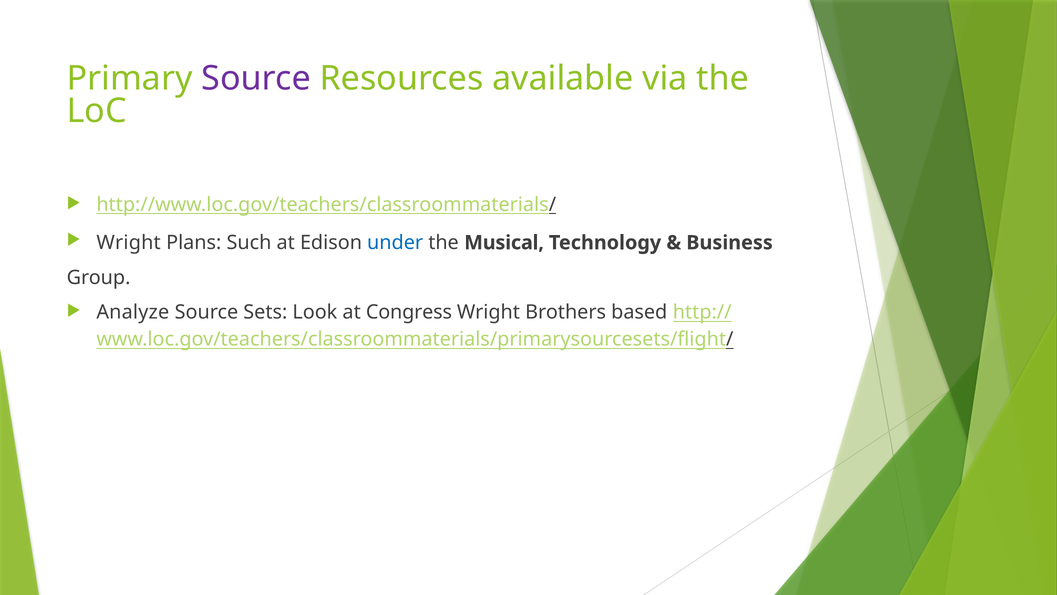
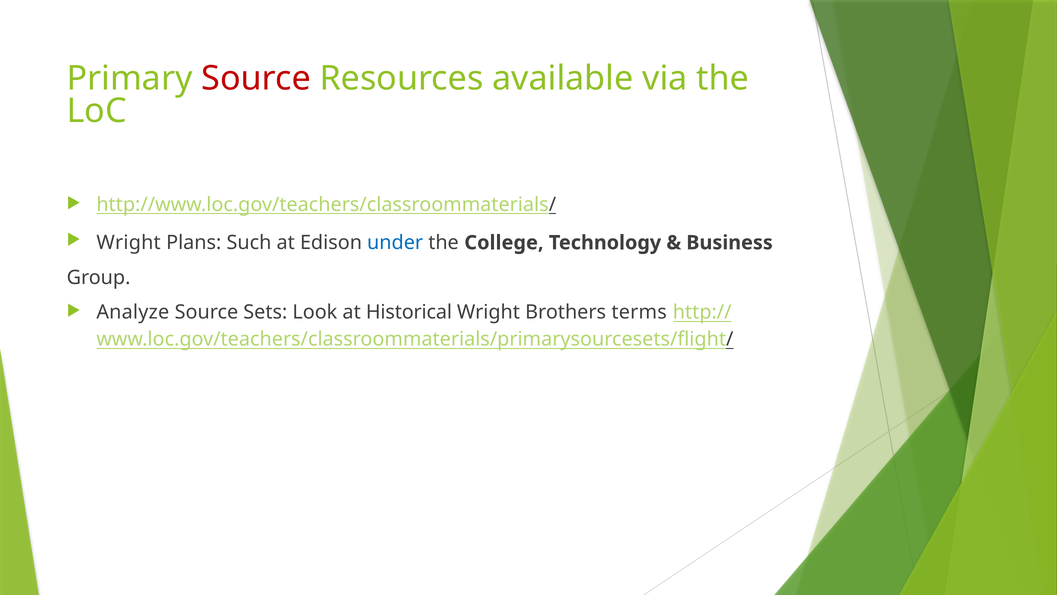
Source colour: purple -> red (256, 78)
Musical: Musical -> College (504, 243)
Congress: Congress -> Historical (409, 312)
based: based -> terms (639, 312)
